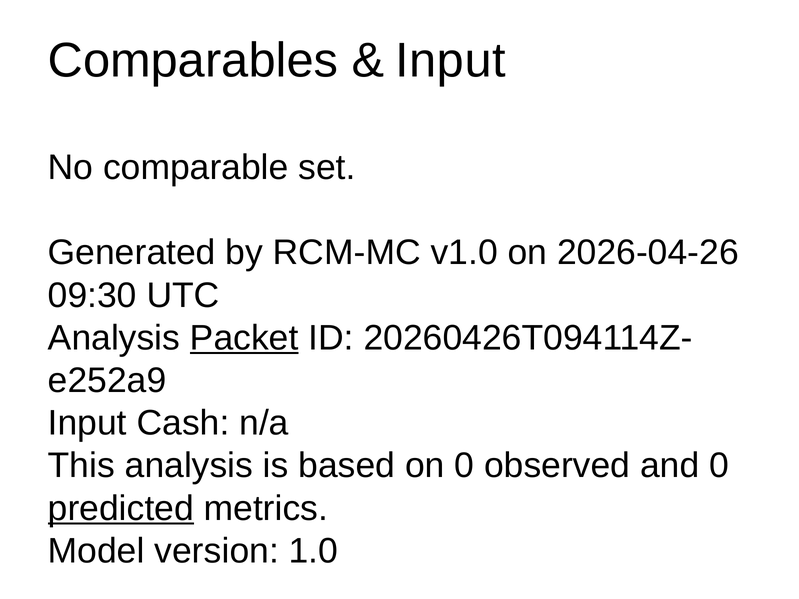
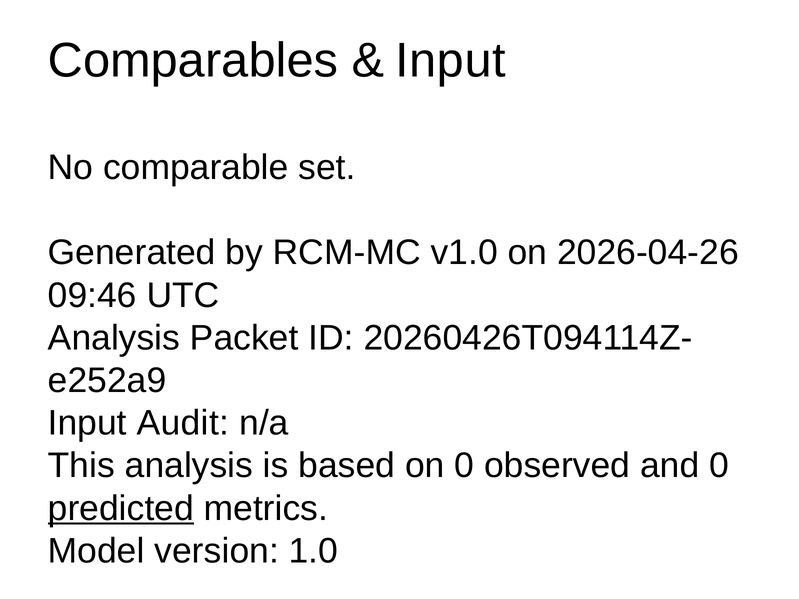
09:30: 09:30 -> 09:46 (92, 295)
Packet underline: present -> none (244, 338)
Cash: Cash -> Audit (183, 423)
